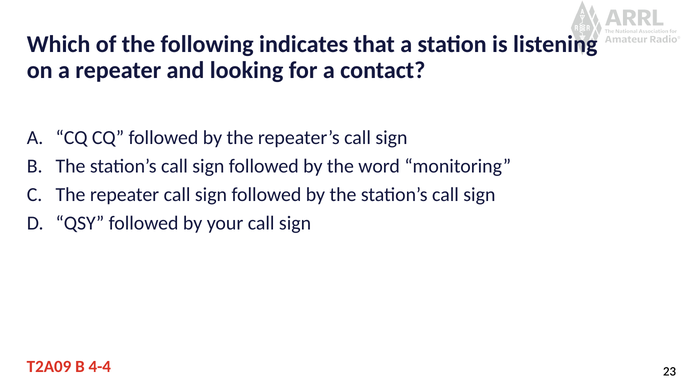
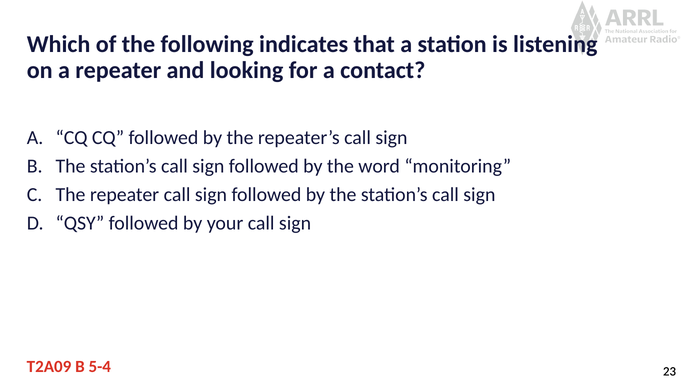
4-4: 4-4 -> 5-4 (100, 367)
